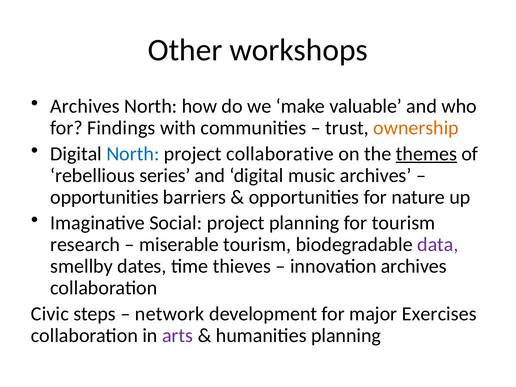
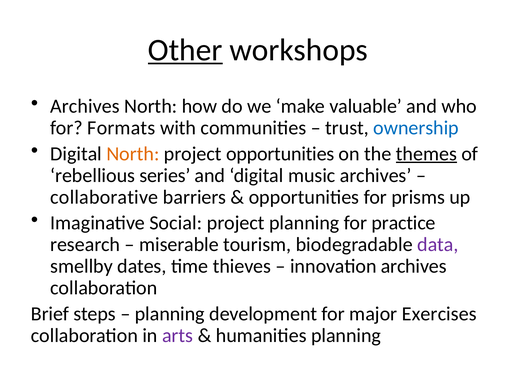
Other underline: none -> present (185, 50)
Findings: Findings -> Formats (121, 128)
ownership colour: orange -> blue (416, 128)
North colour: blue -> orange (133, 154)
project collaborative: collaborative -> opportunities (280, 154)
opportunities: opportunities -> collaborative (104, 197)
nature: nature -> prisms (418, 197)
for tourism: tourism -> practice (404, 223)
Civic: Civic -> Brief (50, 314)
network: network -> planning (170, 314)
